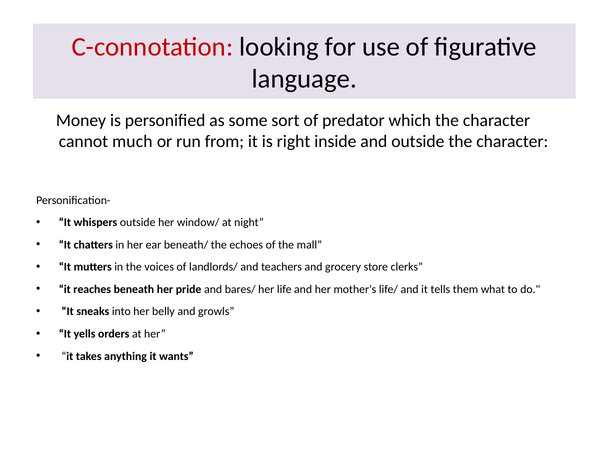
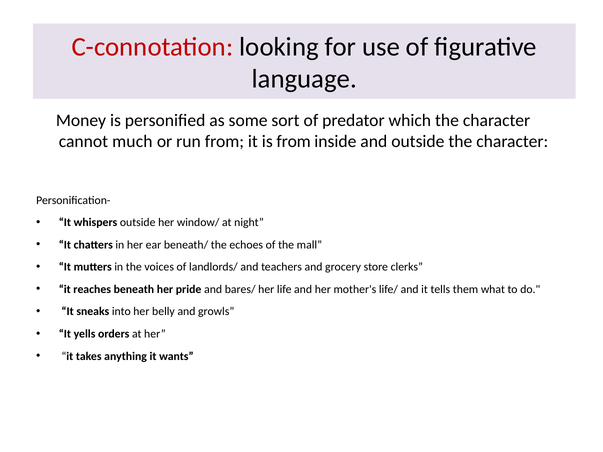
is right: right -> from (294, 141)
